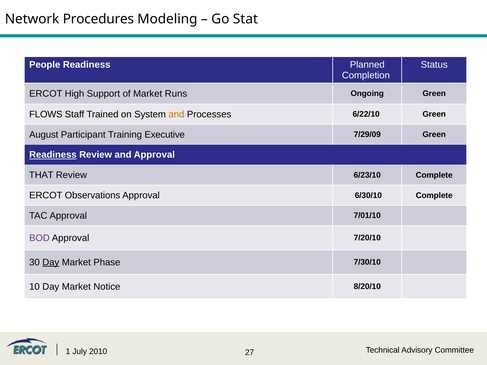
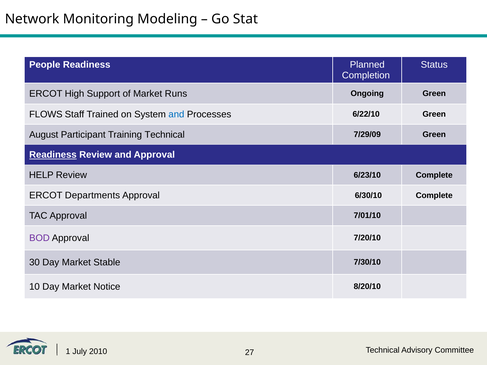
Procedures: Procedures -> Monitoring (98, 19)
and colour: orange -> blue (176, 114)
Training Executive: Executive -> Technical (165, 135)
THAT: THAT -> HELP (41, 175)
Observations: Observations -> Departments (92, 196)
Day underline: present -> none (51, 262)
Phase: Phase -> Stable (107, 262)
